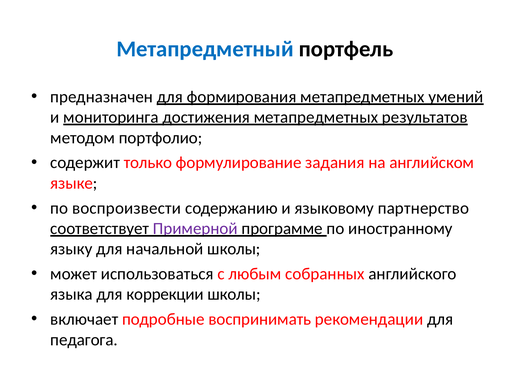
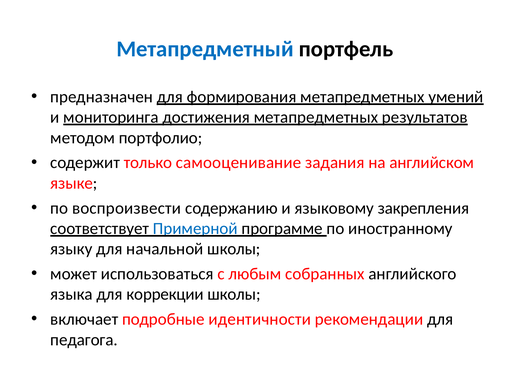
формулирование: формулирование -> самооценивание (239, 162)
партнерство: партнерство -> закрепления (423, 208)
Примерной colour: purple -> blue (195, 228)
воспринимать: воспринимать -> идентичности (260, 319)
